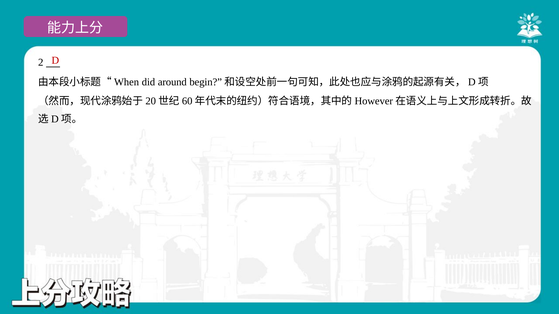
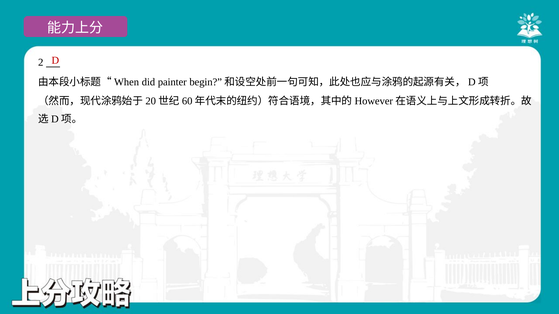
around: around -> painter (172, 82)
